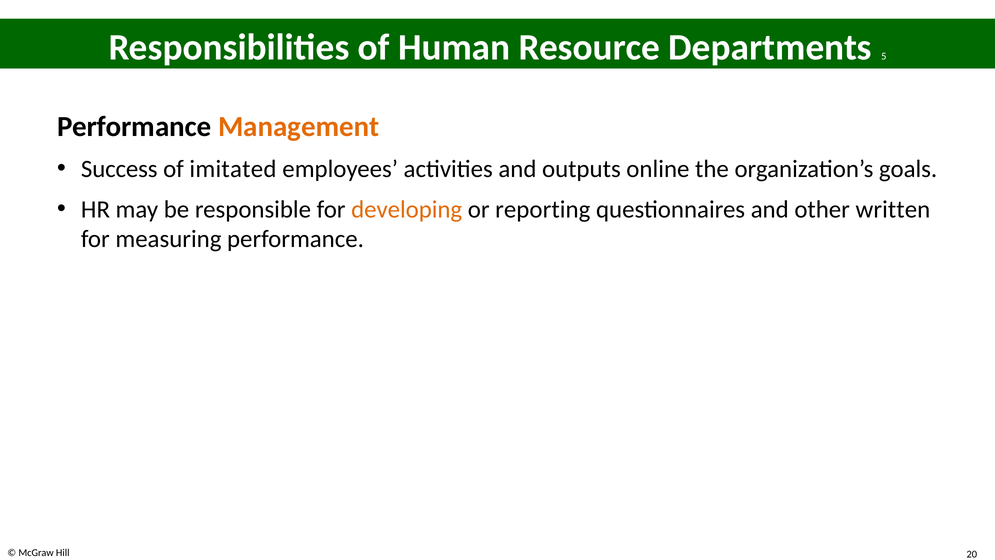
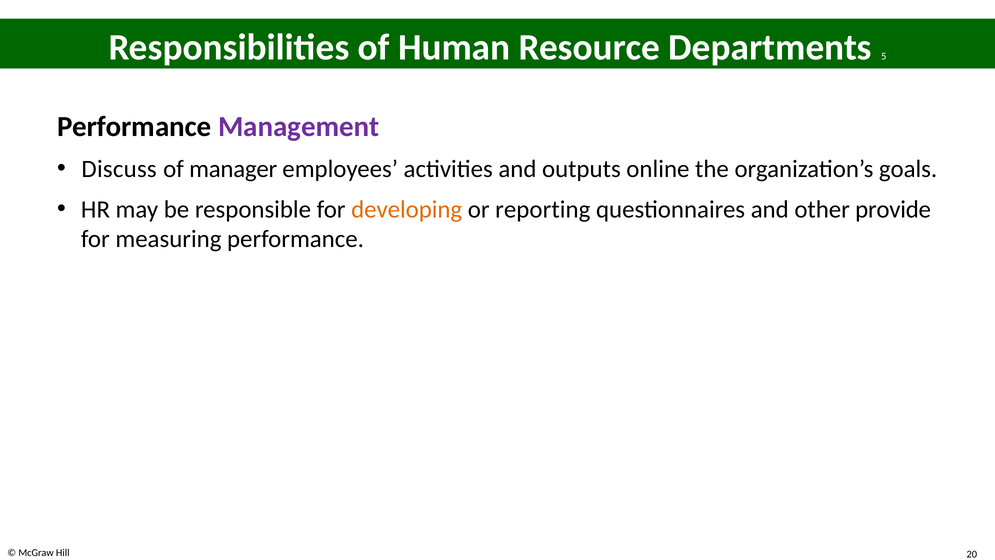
Management colour: orange -> purple (299, 127)
Success: Success -> Discuss (119, 169)
imitated: imitated -> manager (233, 169)
written: written -> provide (893, 209)
